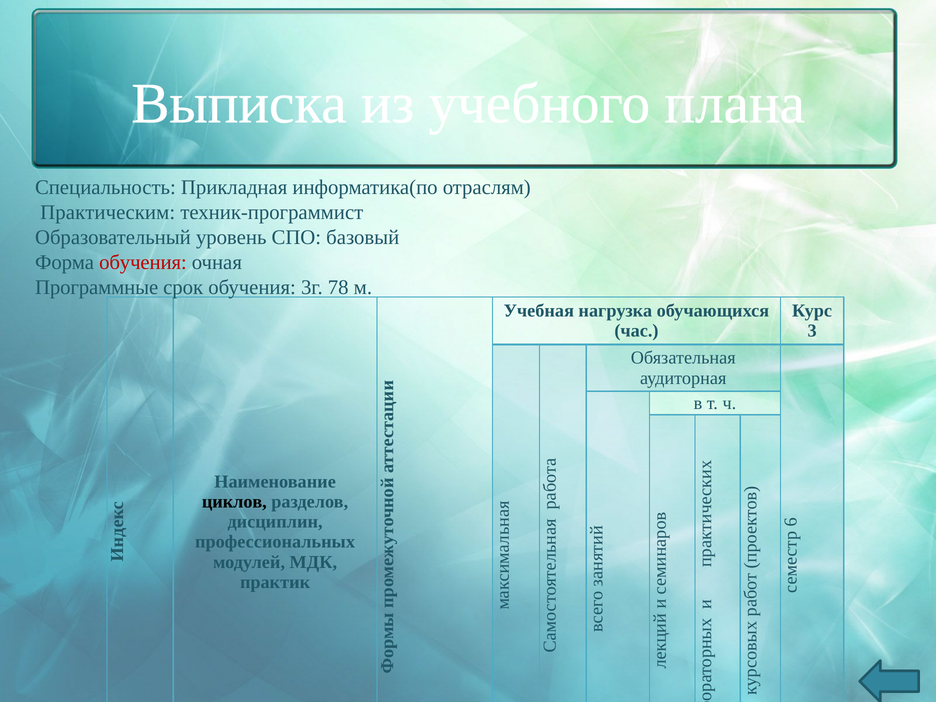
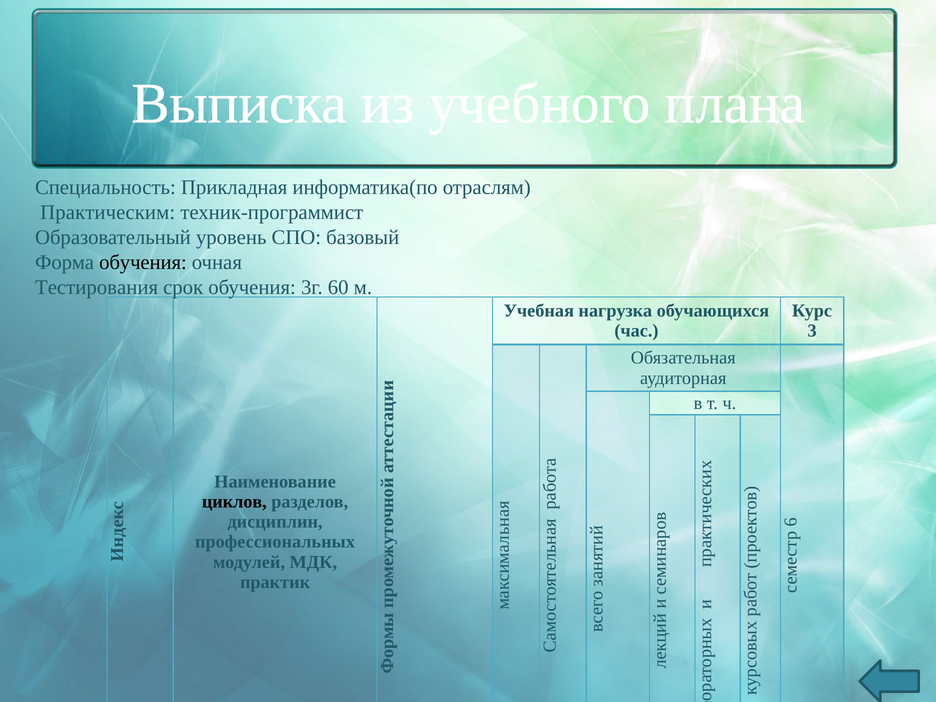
обучения colour: red -> black (143, 262)
Программные: Программные -> Тестирования (97, 287)
78: 78 -> 60 (338, 287)
